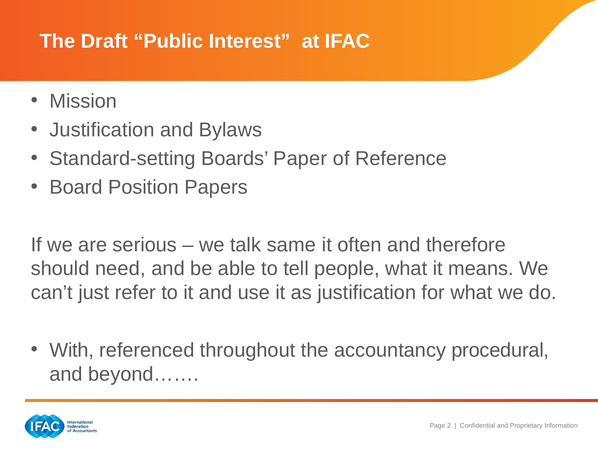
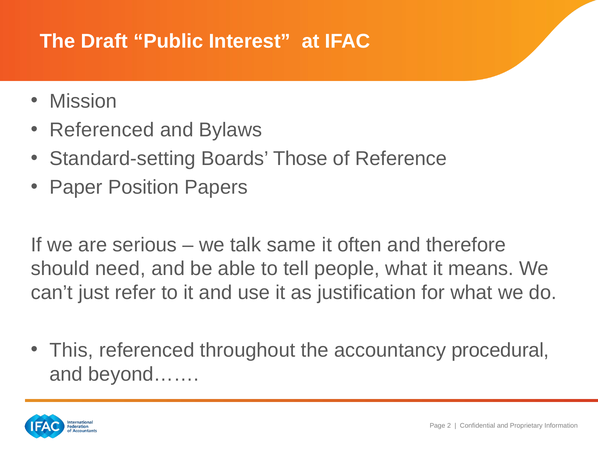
Justification: Justification -> Referenced (102, 130)
Paper: Paper -> Those (300, 158)
Board: Board -> Paper (76, 187)
With: With -> This (72, 350)
